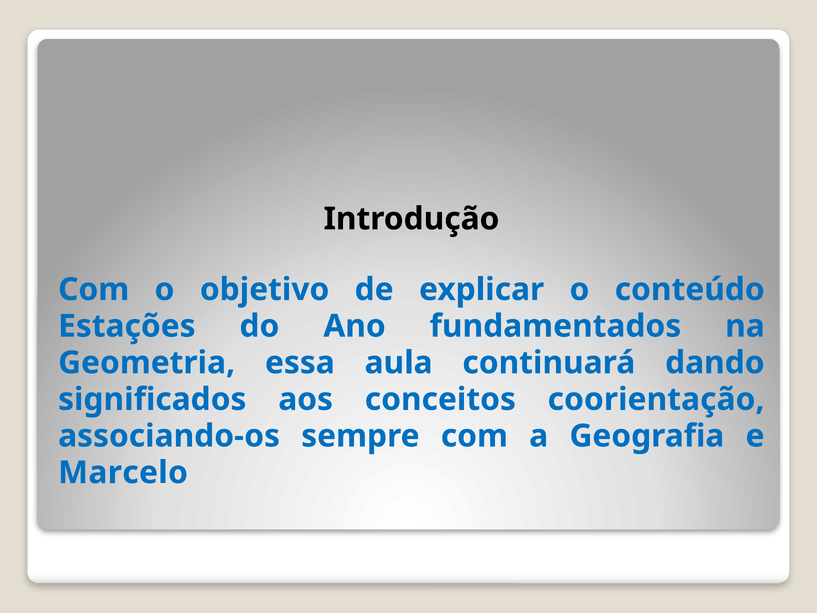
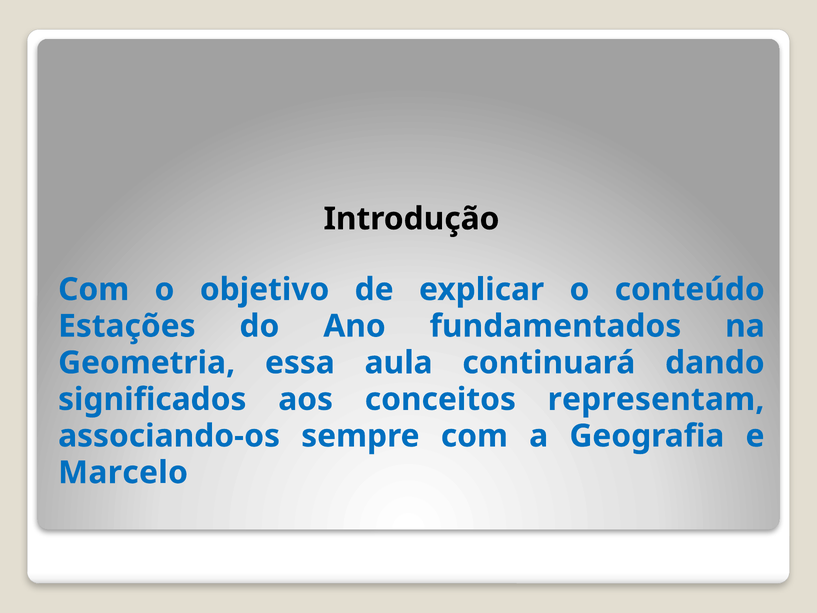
coorientação: coorientação -> representam (656, 399)
